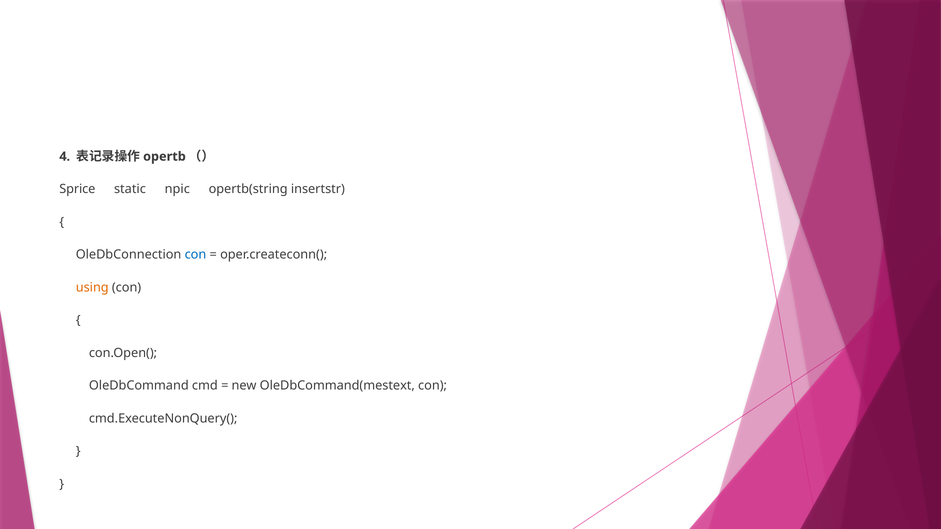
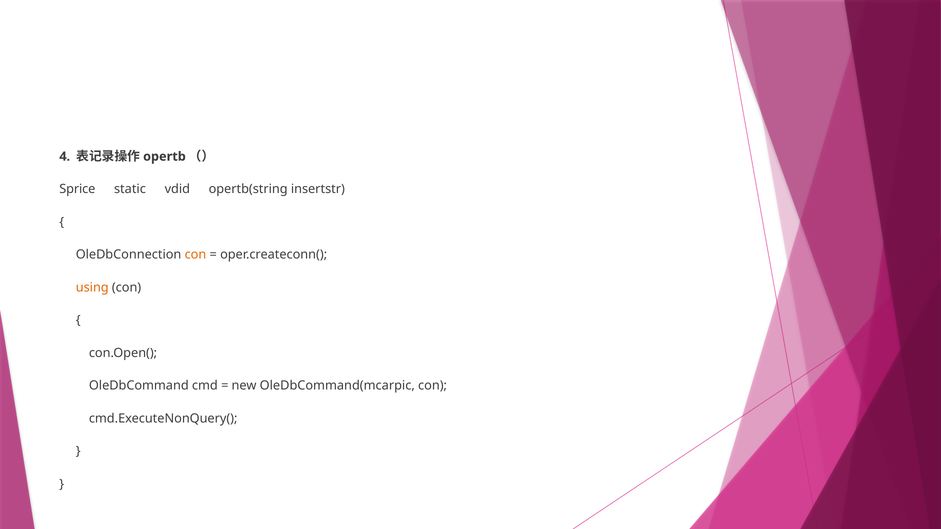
npic: npic -> vdid (177, 189)
con colour: blue -> orange (195, 255)
OleDbCommand(mestext: OleDbCommand(mestext -> OleDbCommand(mcarpic (337, 386)
